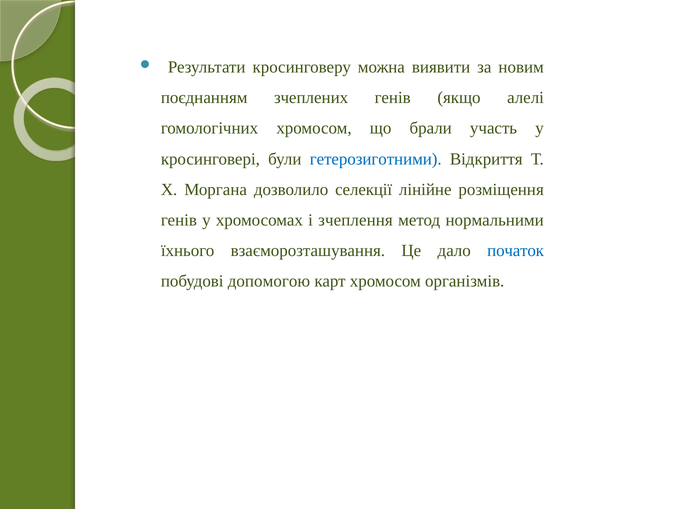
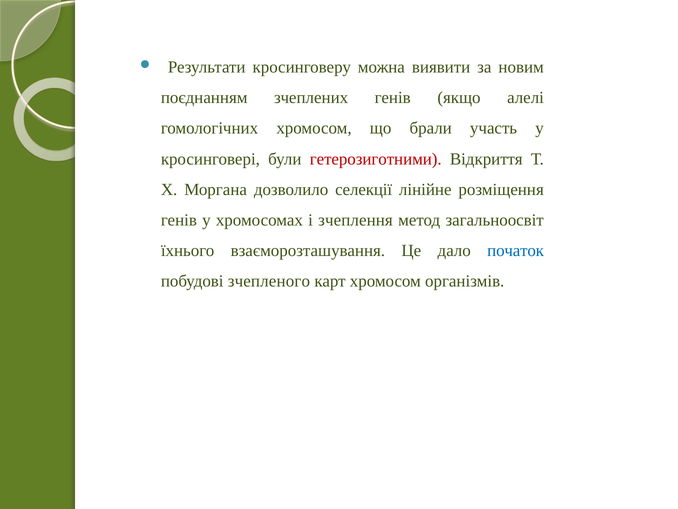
гетерозиготними colour: blue -> red (376, 159)
нормальними: нормальними -> загальноосвіт (495, 220)
допомогою: допомогою -> зчепленого (269, 281)
